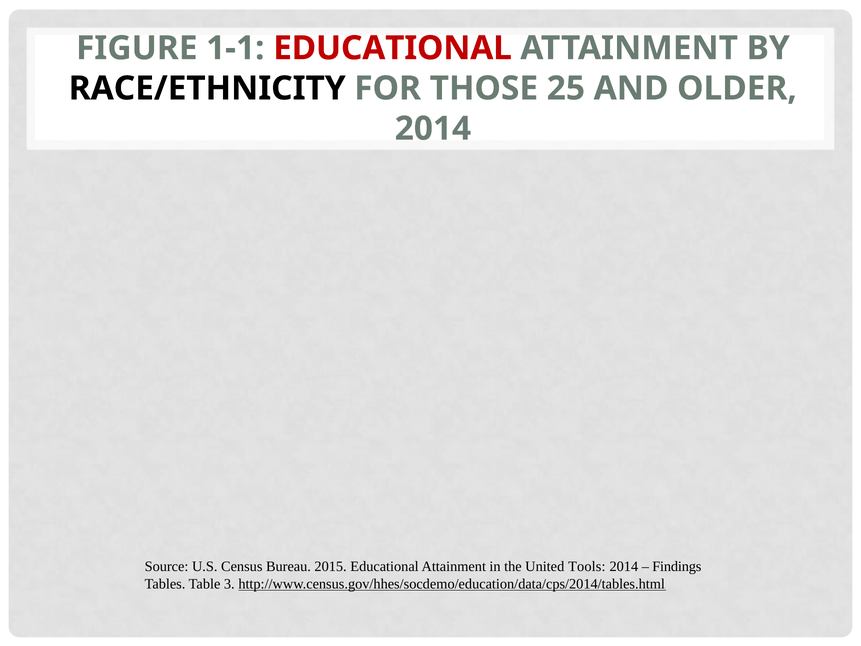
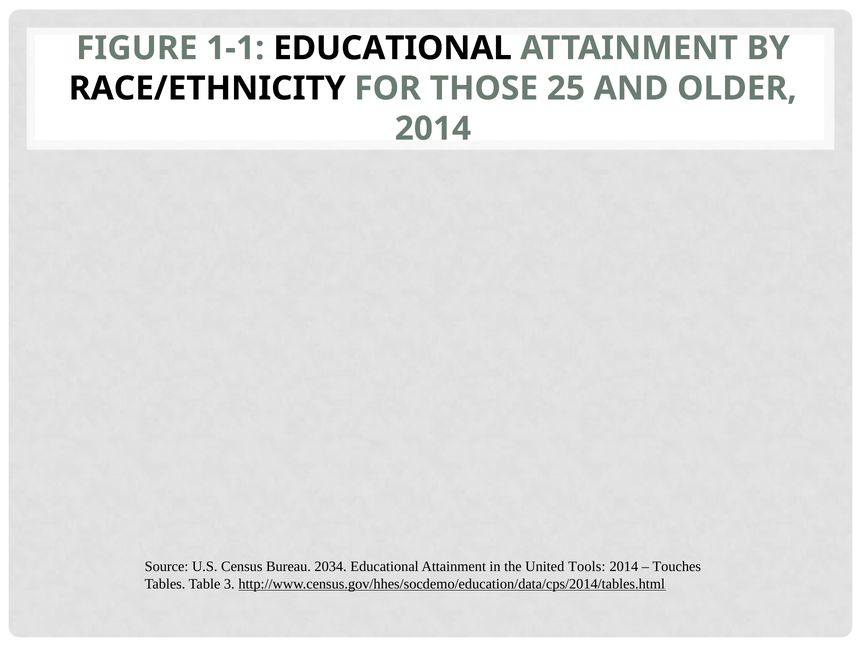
EDUCATIONAL colour: red -> black (392, 48)
2015: 2015 -> 2034 (331, 566)
Findings: Findings -> Touches (677, 566)
